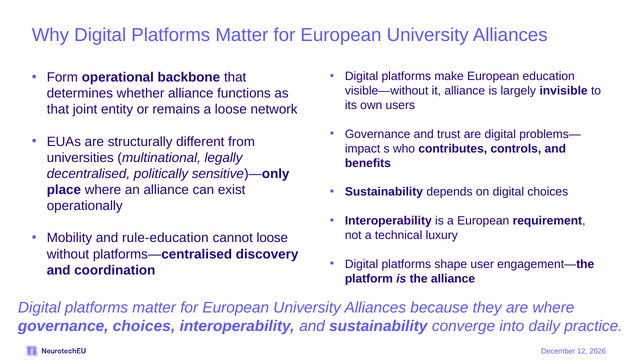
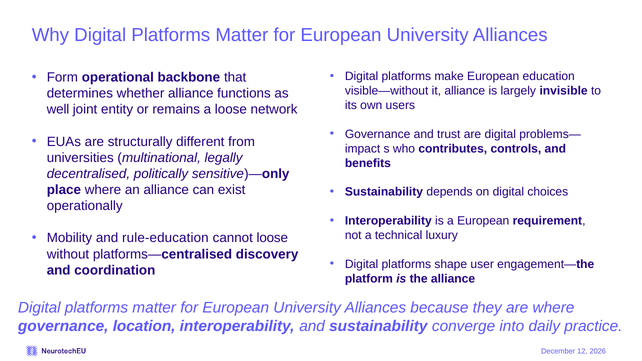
that: that -> well (58, 110)
governance choices: choices -> location (144, 326)
